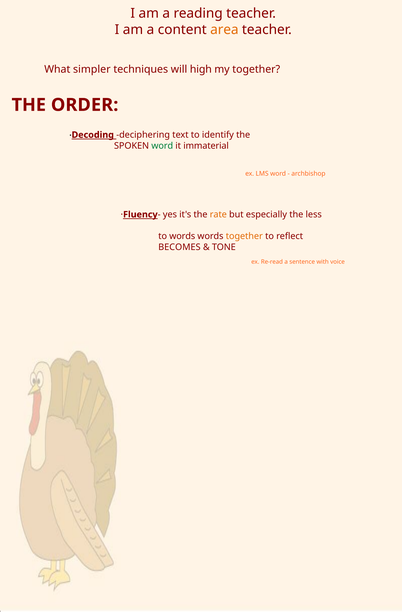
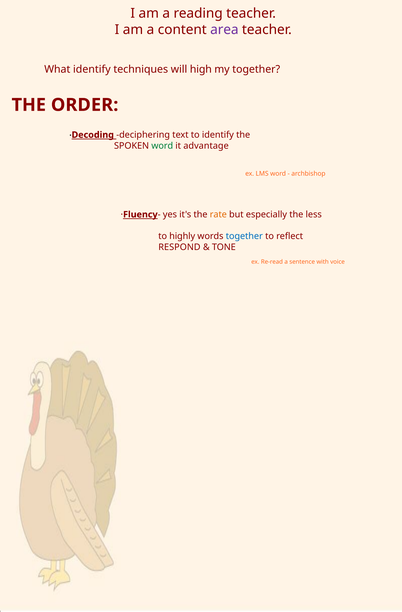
area colour: orange -> purple (224, 30)
What simpler: simpler -> identify (92, 69)
immaterial: immaterial -> advantage (206, 146)
to words: words -> highly (182, 236)
together colour: orange -> blue (244, 236)
BECOMES: BECOMES -> RESPOND (179, 247)
